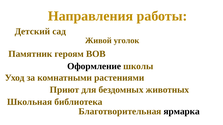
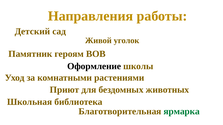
ярмарка colour: black -> green (182, 112)
